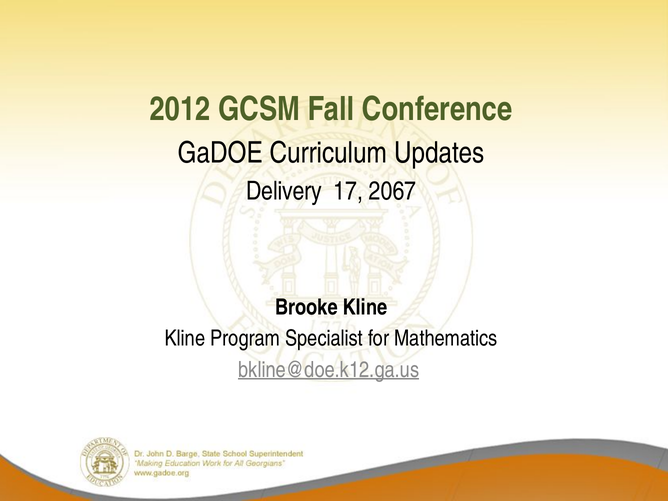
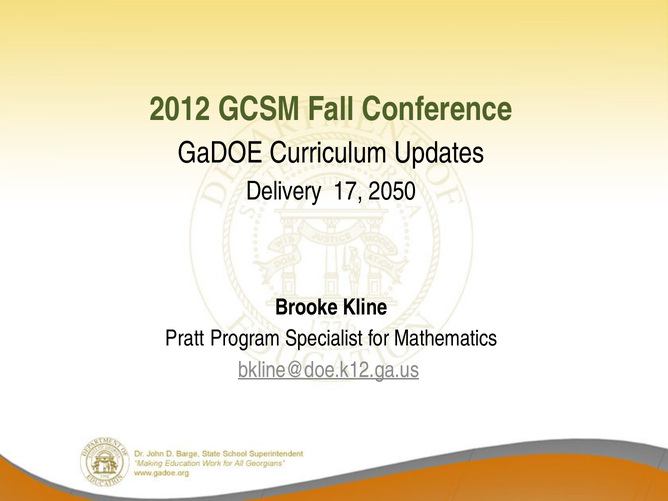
2067: 2067 -> 2050 (393, 191)
Kline: Kline -> Pratt (185, 339)
